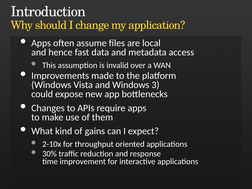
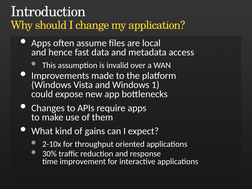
3: 3 -> 1 (156, 85)
